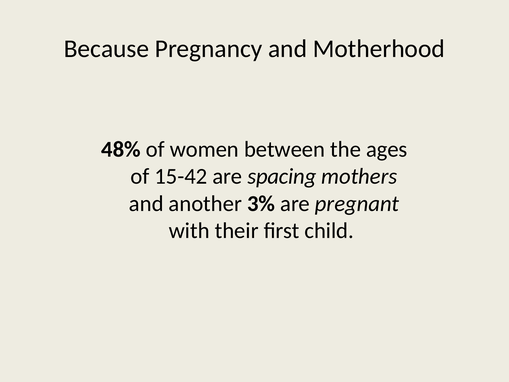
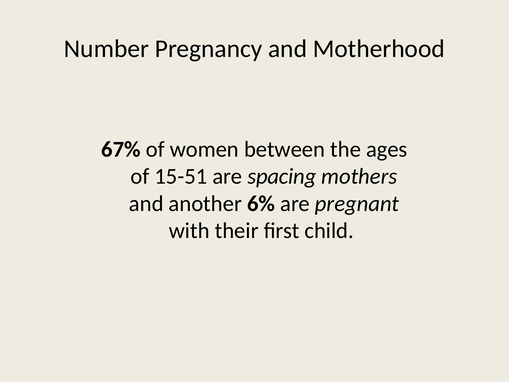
Because: Because -> Number (106, 49)
48%: 48% -> 67% (121, 149)
15-42: 15-42 -> 15-51 (181, 176)
3%: 3% -> 6% (261, 204)
